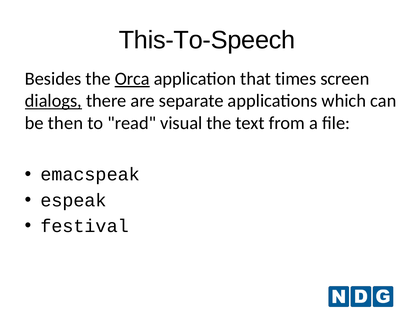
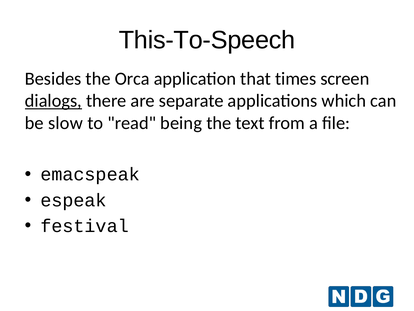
Orca underline: present -> none (132, 79)
then: then -> slow (66, 123)
visual: visual -> being (181, 123)
